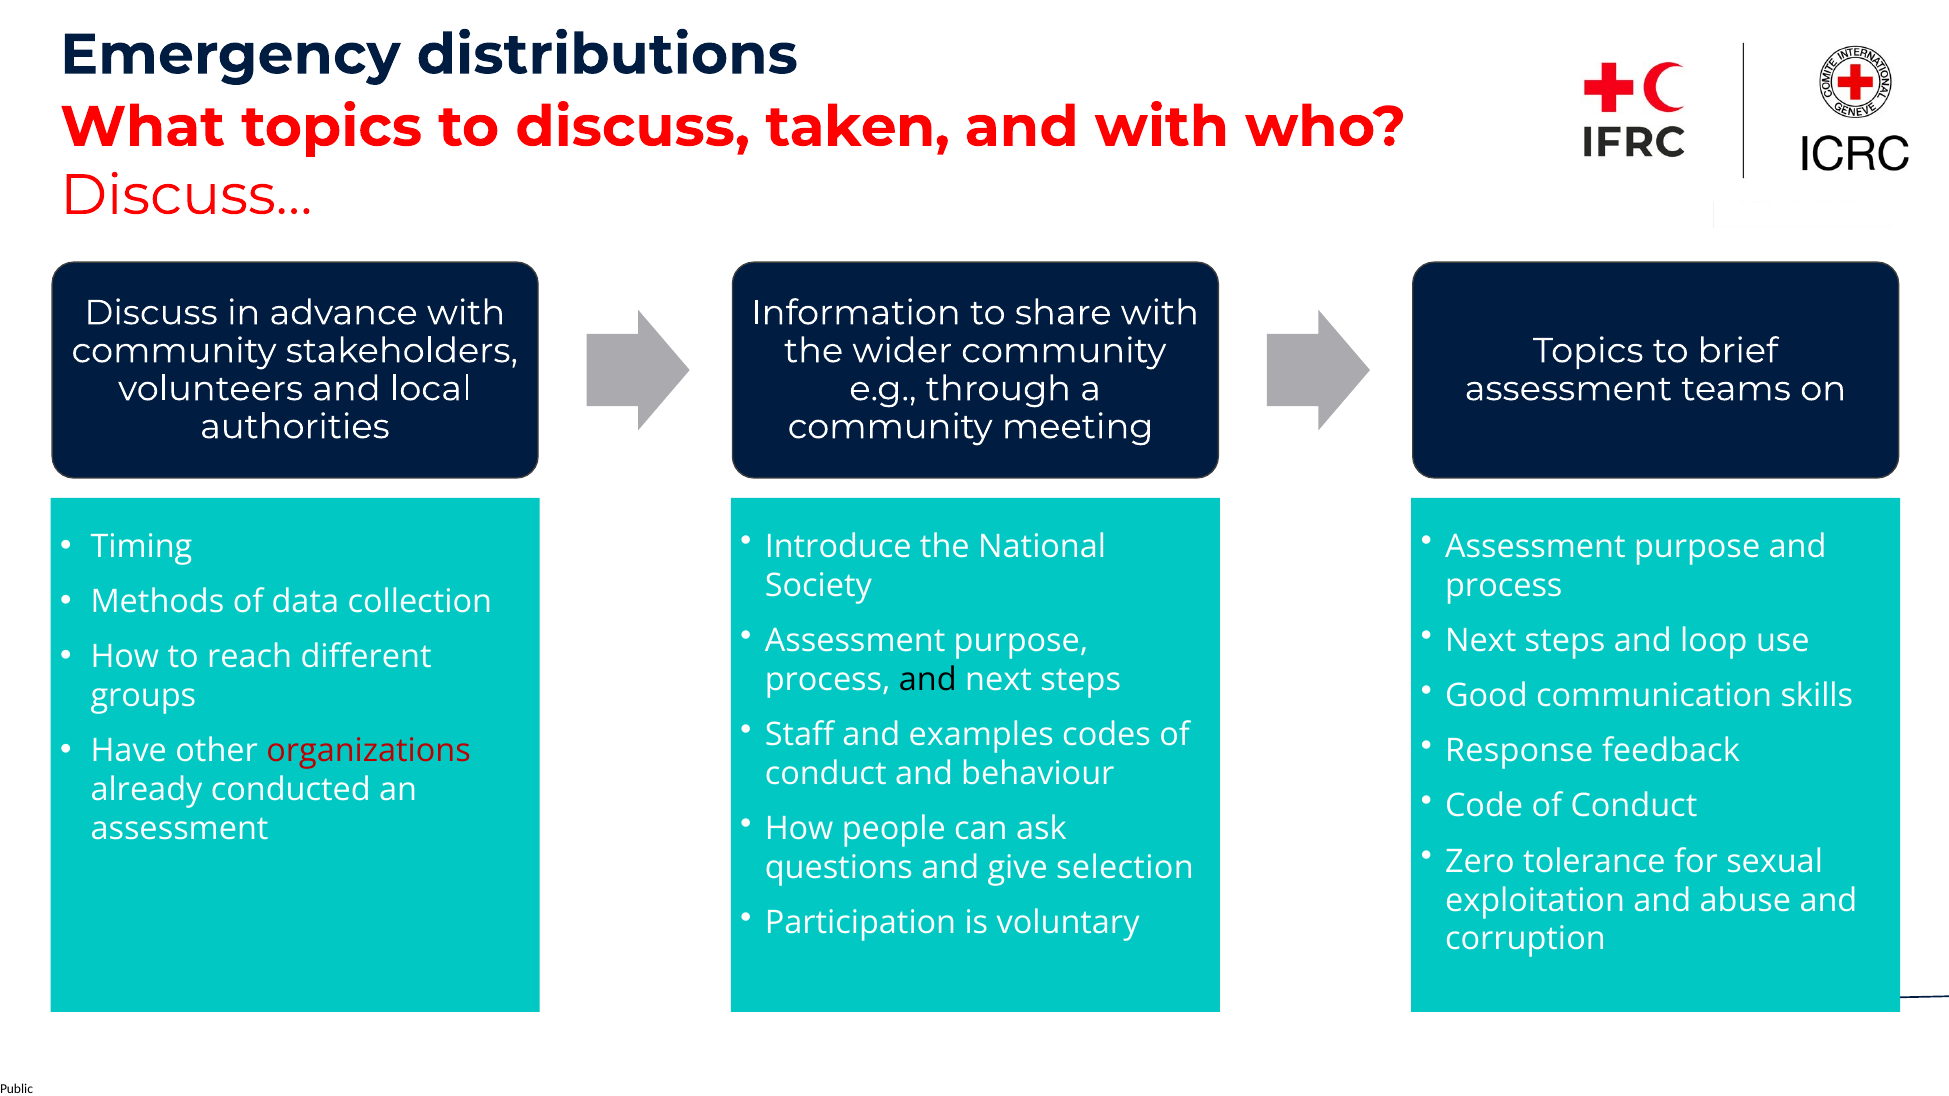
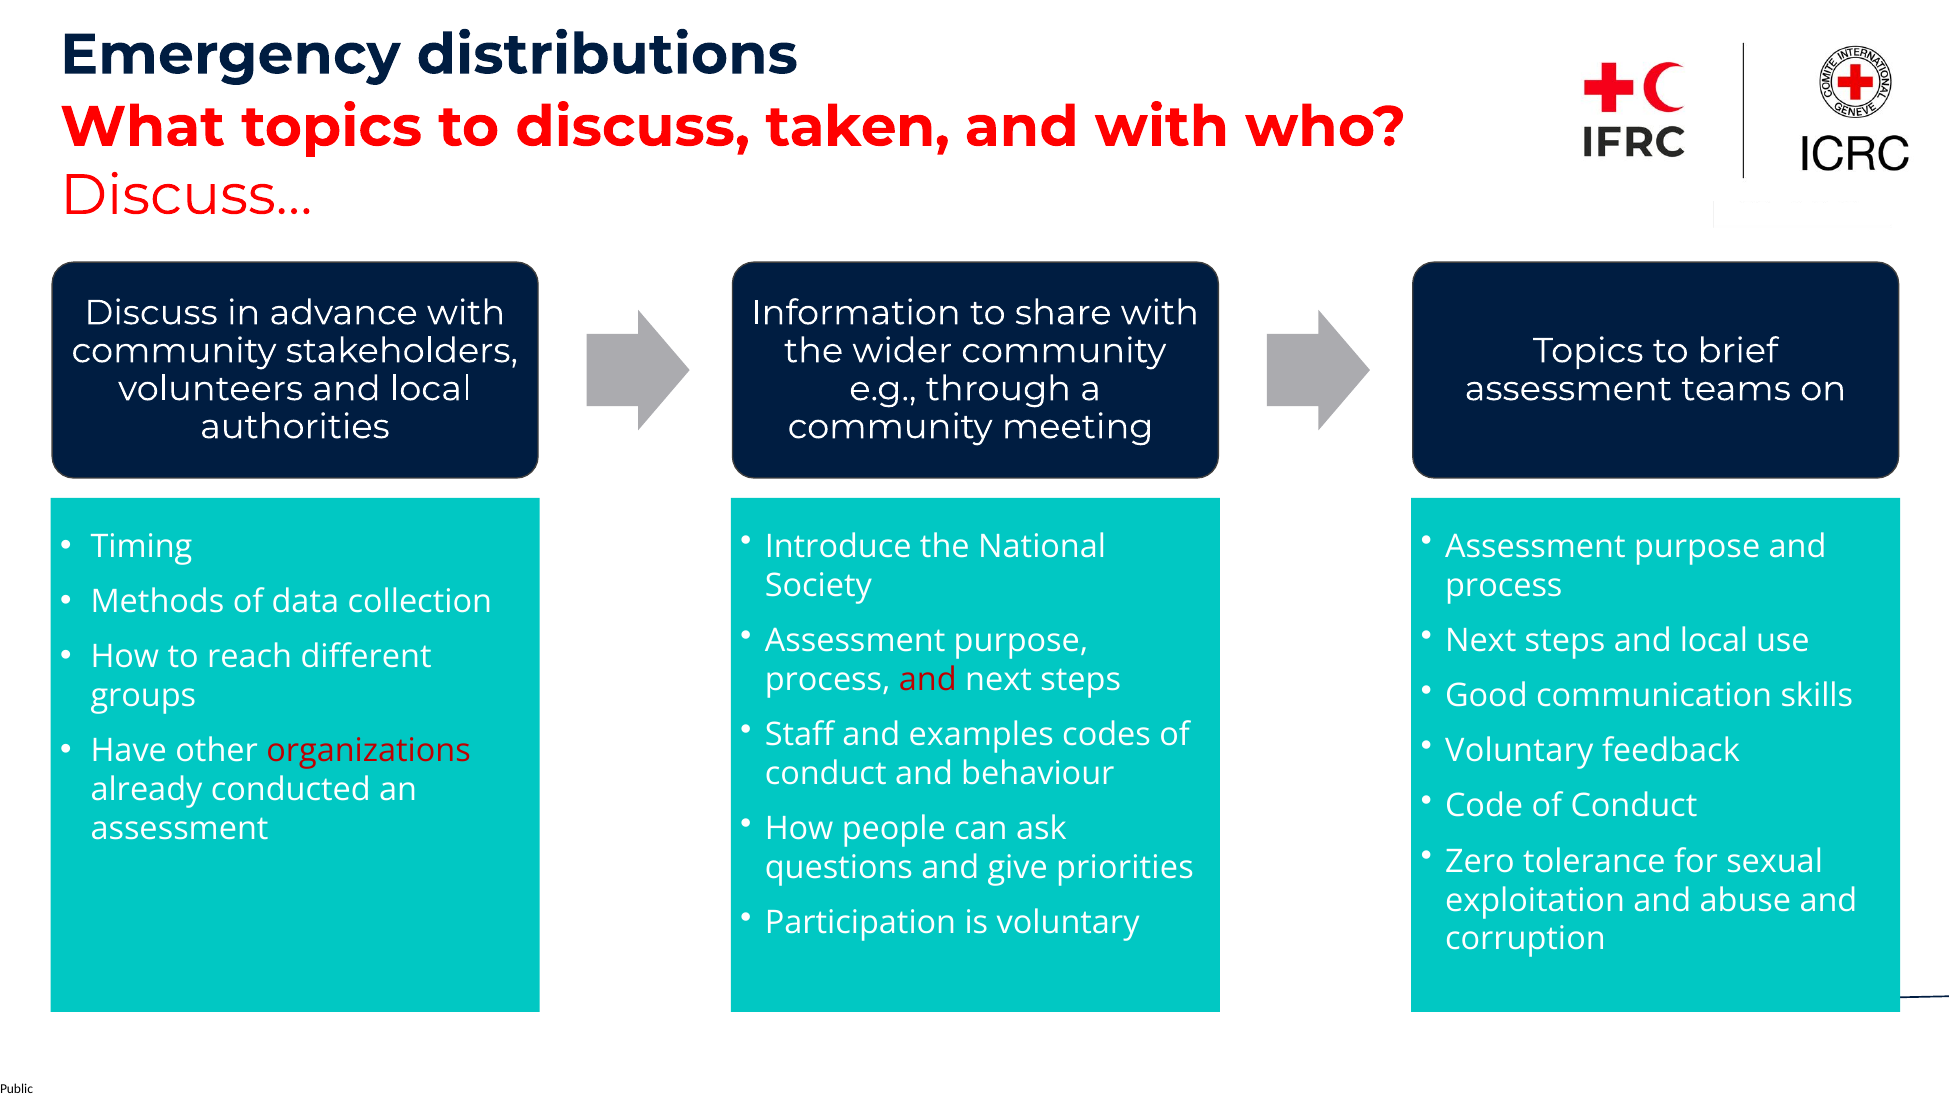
steps and loop: loop -> local (1714, 641)
and colour: black -> red (928, 680)
Response: Response -> Voluntary (1519, 751)
selection: selection -> priorities (1125, 868)
